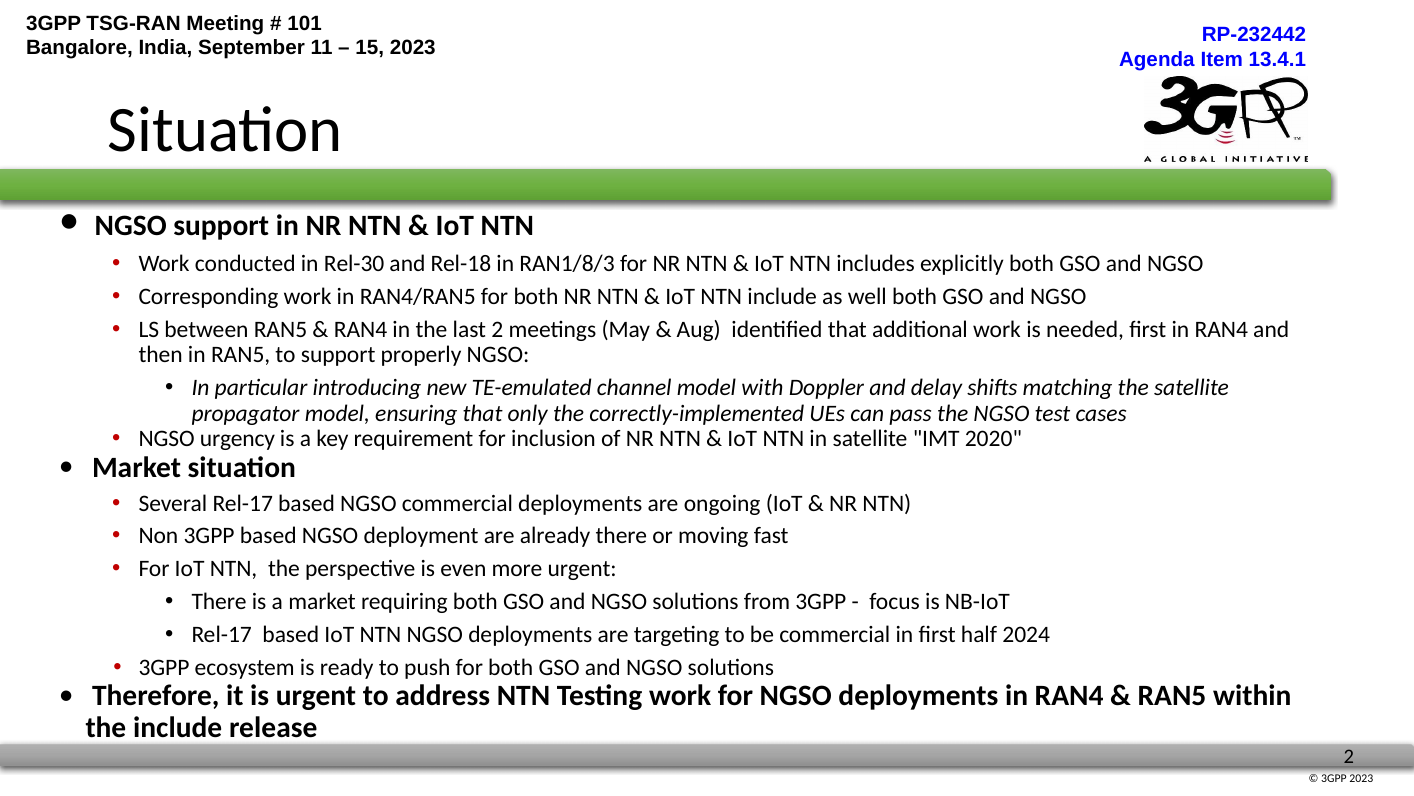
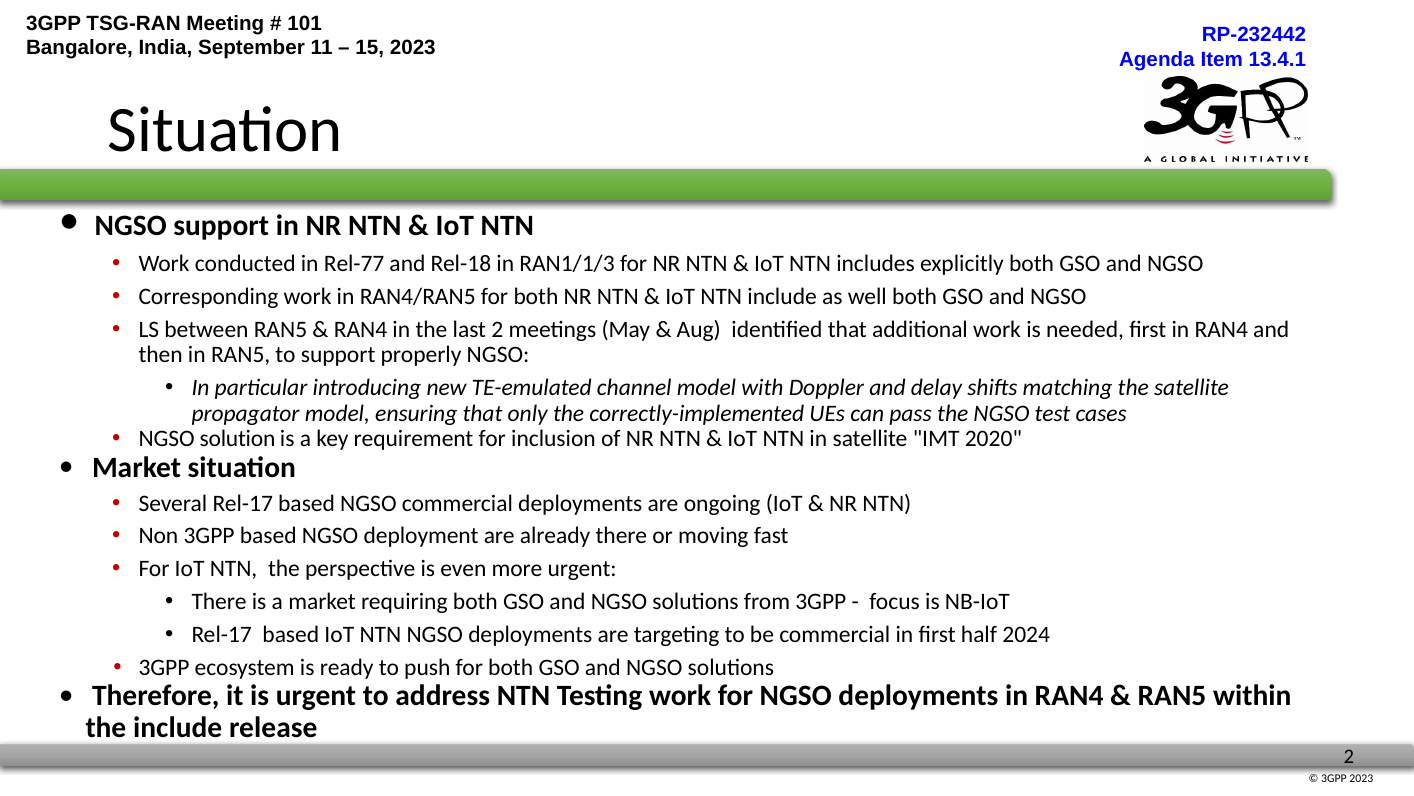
Rel-30: Rel-30 -> Rel-77 (354, 264)
RAN1/8/3: RAN1/8/3 -> RAN1/1/3 (567, 264)
urgency: urgency -> solution (237, 438)
